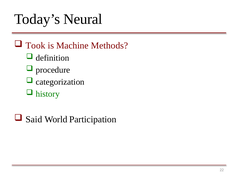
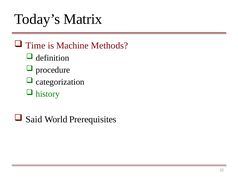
Neural: Neural -> Matrix (83, 19)
Took: Took -> Time (35, 46)
Participation: Participation -> Prerequisites (93, 120)
